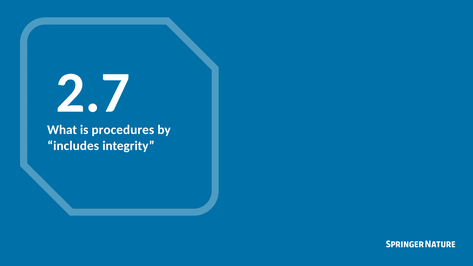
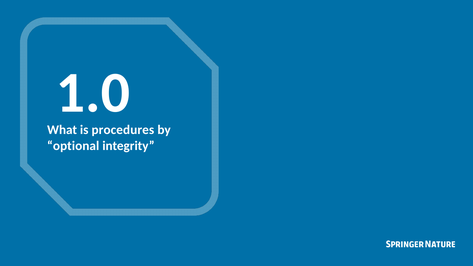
2.7: 2.7 -> 1.0 (93, 93)
includes: includes -> optional (73, 146)
